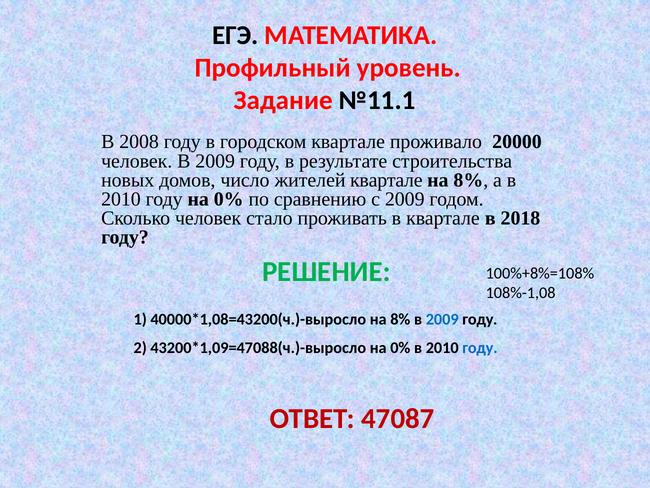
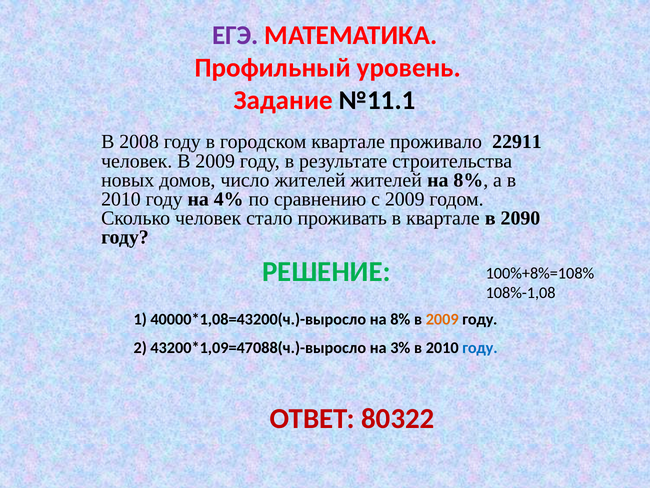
ЕГЭ colour: black -> purple (235, 35)
20000: 20000 -> 22911 (517, 142)
жителей квартале: квартале -> жителей (386, 180)
году на 0%: 0% -> 4% (229, 199)
2018: 2018 -> 2090 (520, 218)
2009 colour: blue -> orange (442, 319)
0%: 0% -> 3% (400, 348)
47087: 47087 -> 80322 (398, 418)
